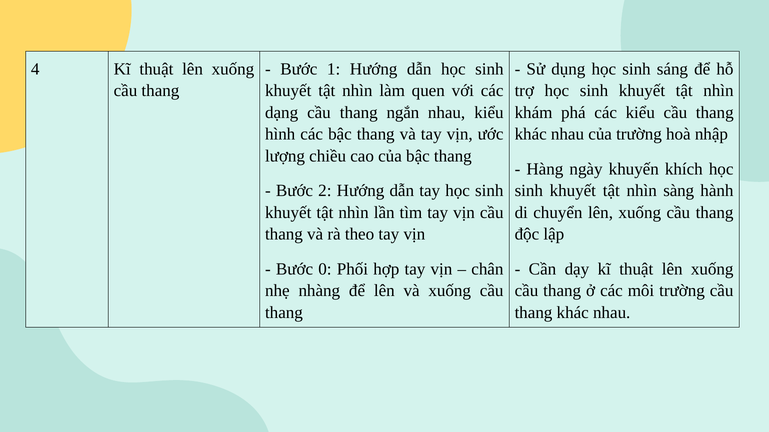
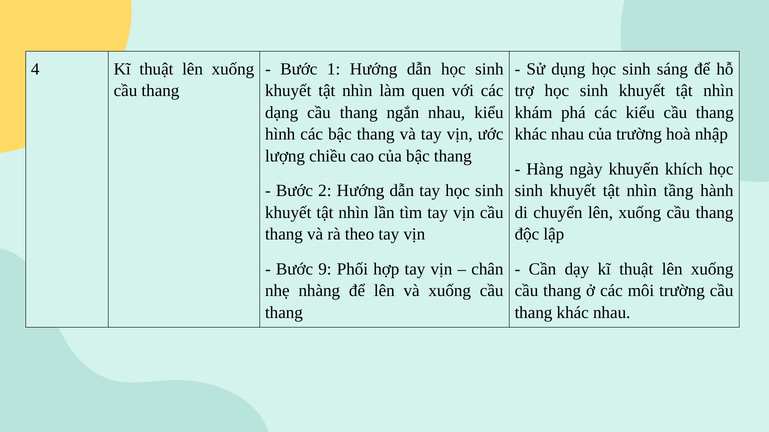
sàng: sàng -> tầng (679, 191)
0: 0 -> 9 (325, 269)
